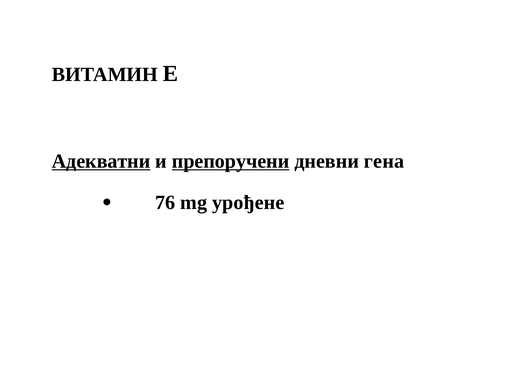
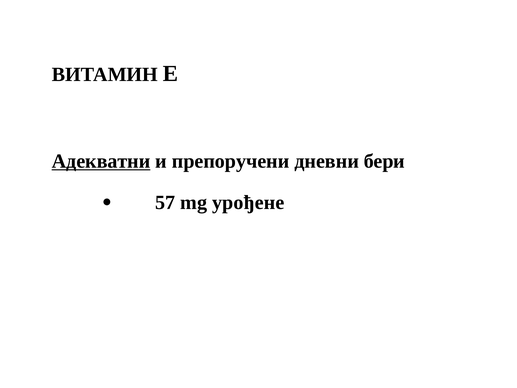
препоручени underline: present -> none (231, 161)
гена: гена -> бери (384, 161)
76: 76 -> 57 (165, 203)
